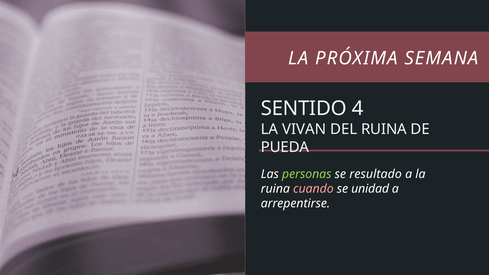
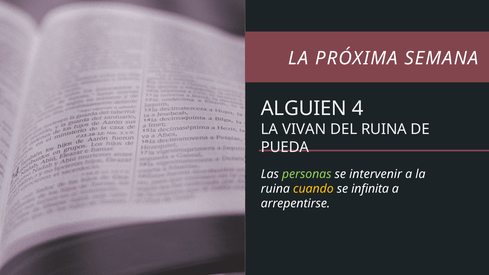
SENTIDO: SENTIDO -> ALGUIEN (304, 108)
resultado: resultado -> intervenir (376, 174)
cuando colour: pink -> yellow (313, 189)
unidad: unidad -> infinita (370, 189)
